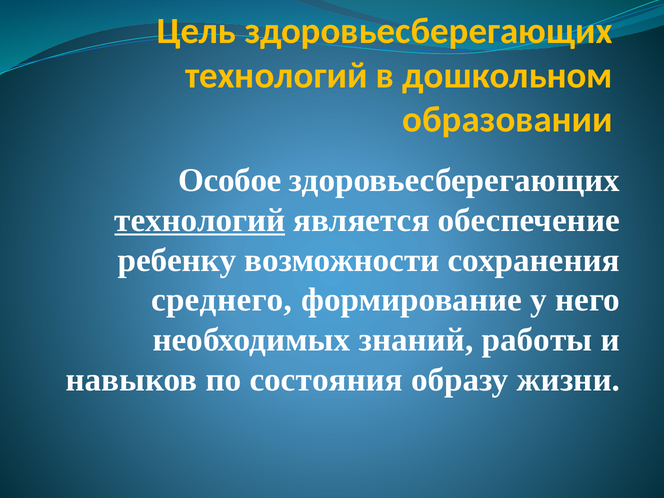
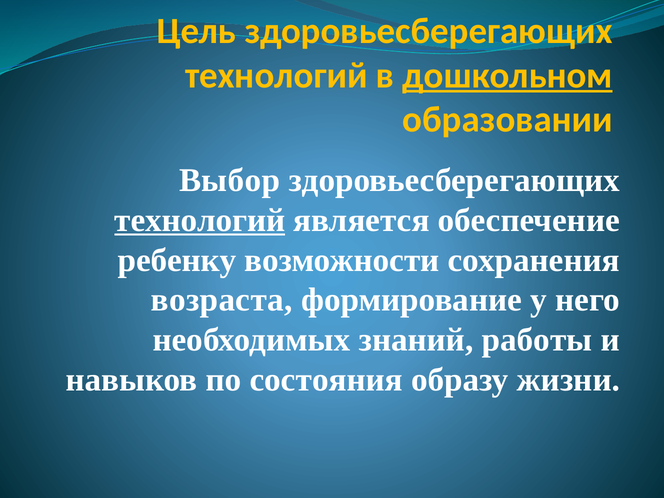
дошкольном underline: none -> present (508, 75)
Особое: Особое -> Выбор (230, 180)
среднего: среднего -> возраста (222, 300)
